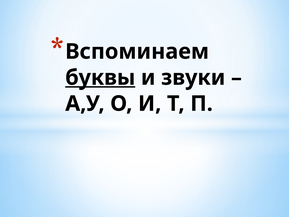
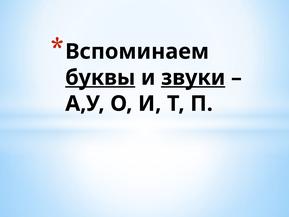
звуки underline: none -> present (193, 78)
